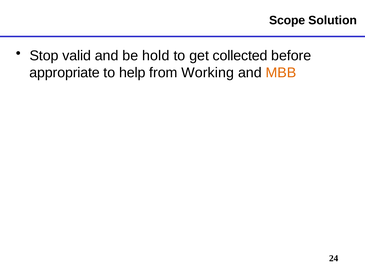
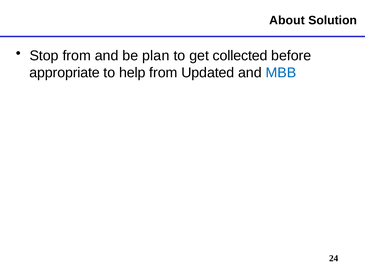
Scope: Scope -> About (287, 20)
Stop valid: valid -> from (77, 56)
hold: hold -> plan (156, 56)
Working: Working -> Updated (208, 73)
MBB colour: orange -> blue (281, 73)
